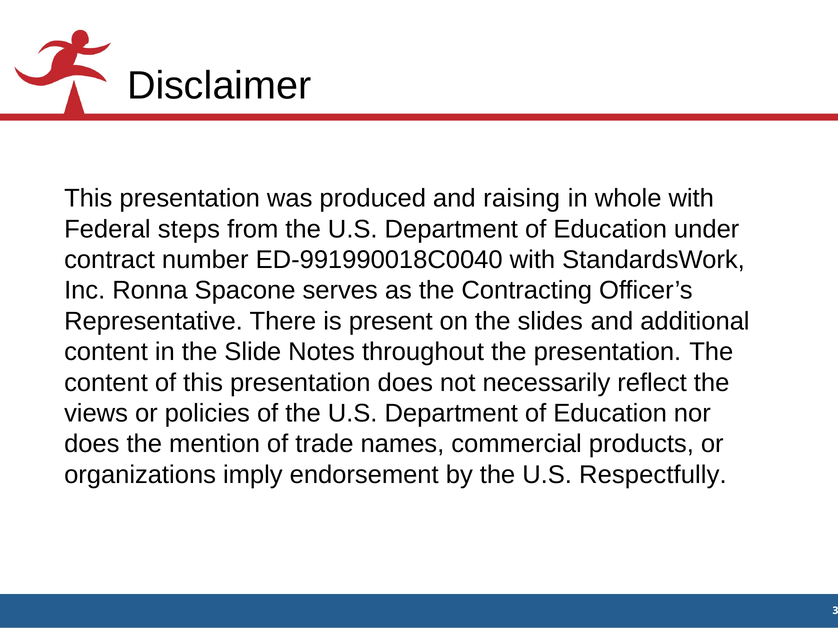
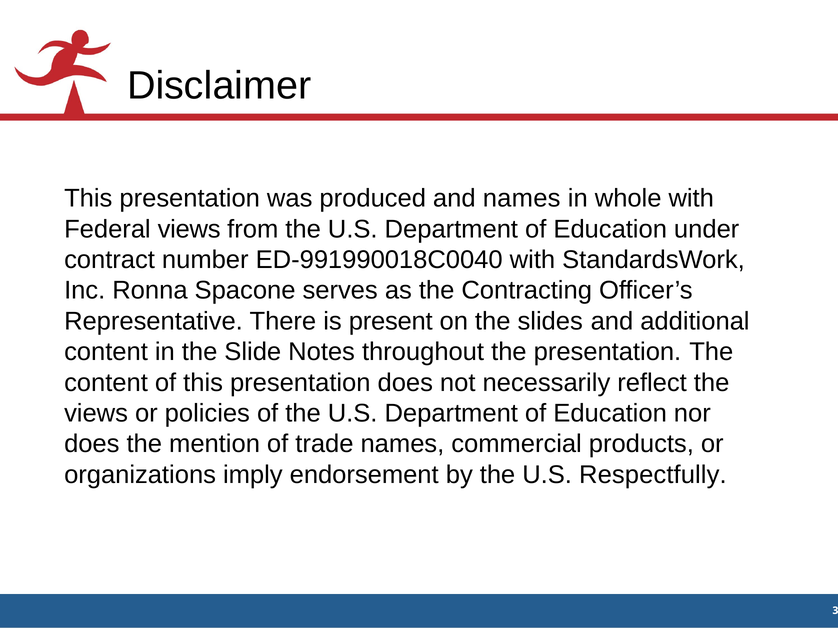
and raising: raising -> names (522, 199)
Federal steps: steps -> views (189, 229)
